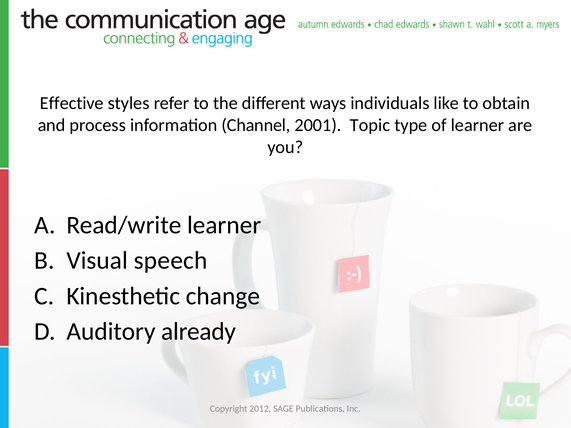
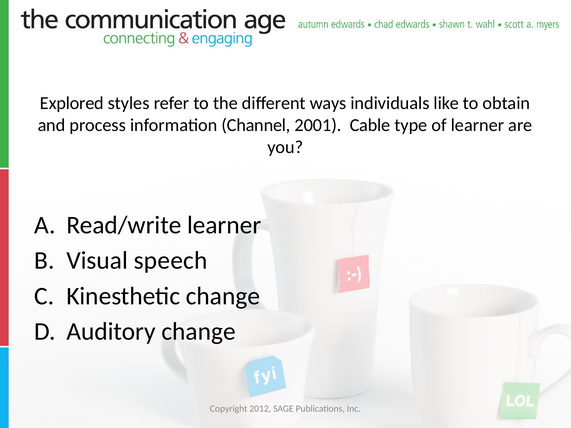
Effective: Effective -> Explored (72, 103)
Topic: Topic -> Cable (370, 125)
Auditory already: already -> change (199, 332)
